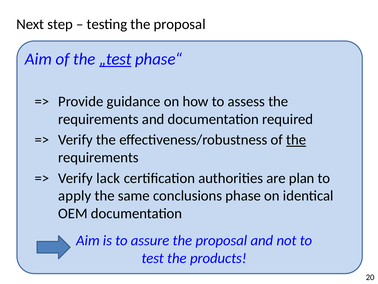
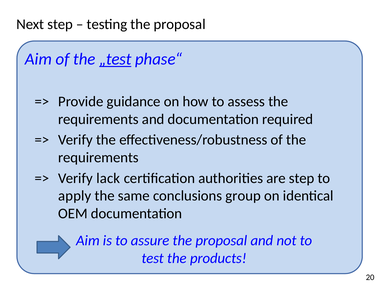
the underline: present -> none (296, 140)
are plan: plan -> step (302, 178)
phase: phase -> group (243, 196)
